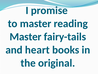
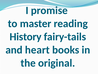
Master: Master -> History (26, 36)
